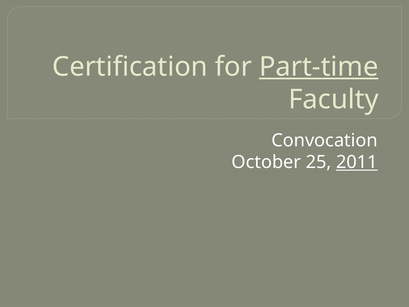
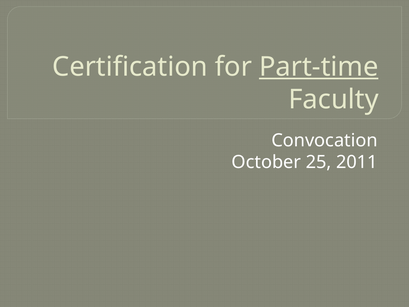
2011 underline: present -> none (357, 162)
